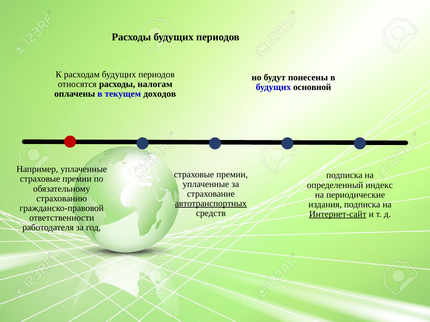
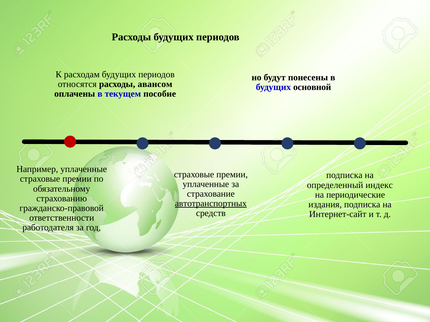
налогам: налогам -> авансом (155, 84)
доходов: доходов -> пособие (160, 94)
Интернет-сайт underline: present -> none (338, 214)
